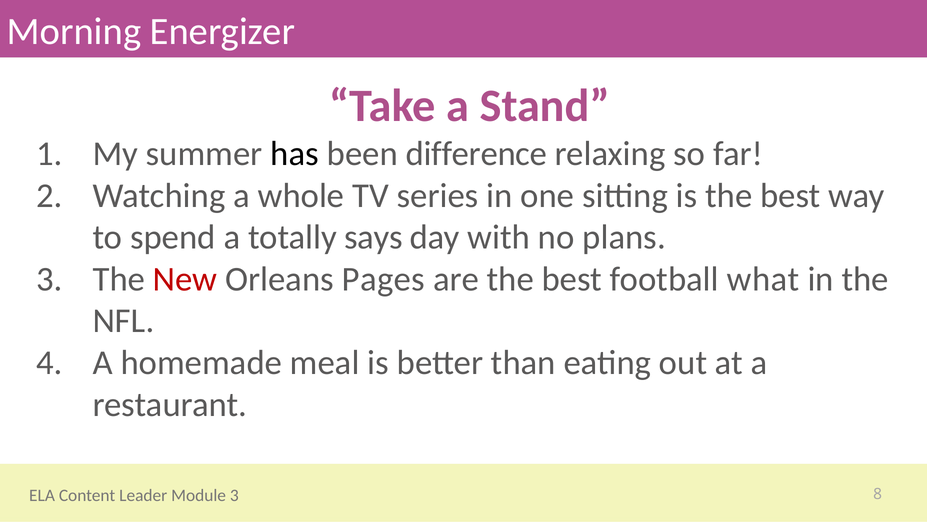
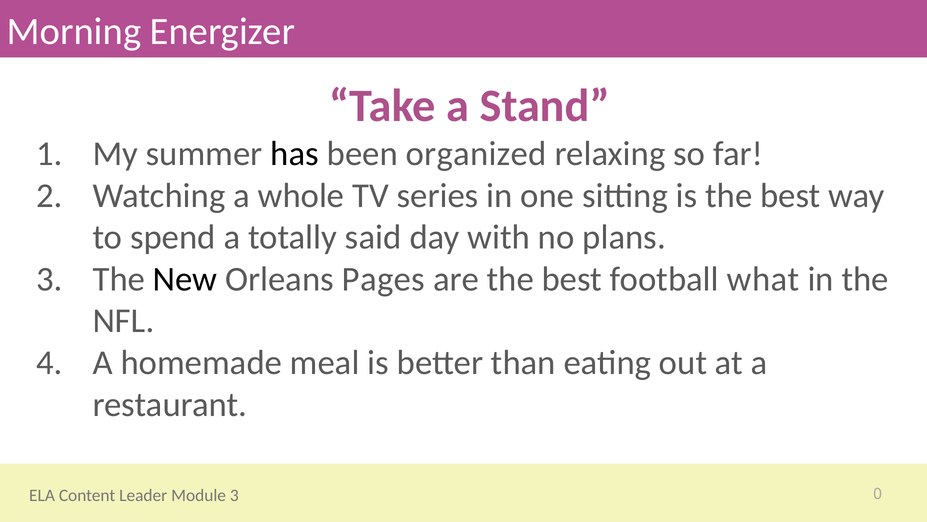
difference: difference -> organized (476, 154)
says: says -> said (373, 237)
New colour: red -> black (185, 279)
8: 8 -> 0 (878, 494)
